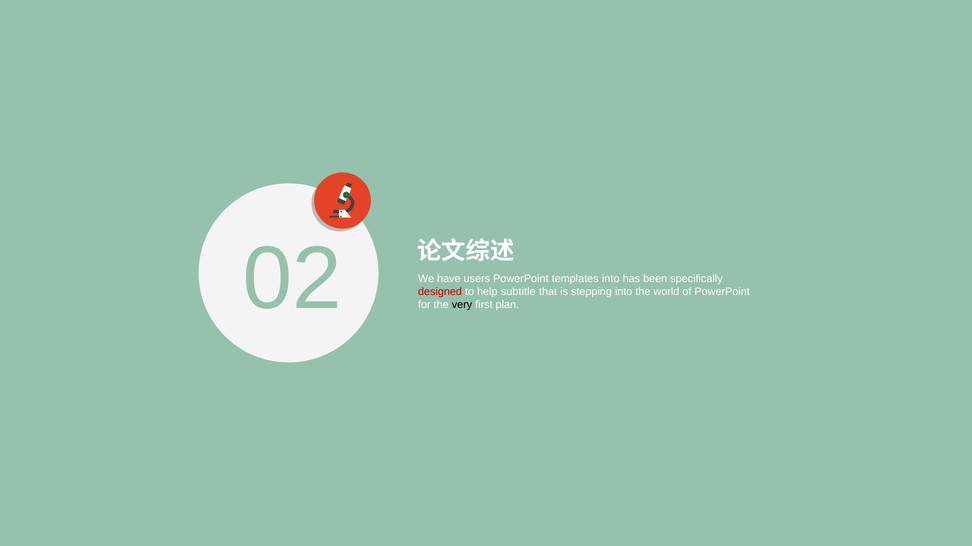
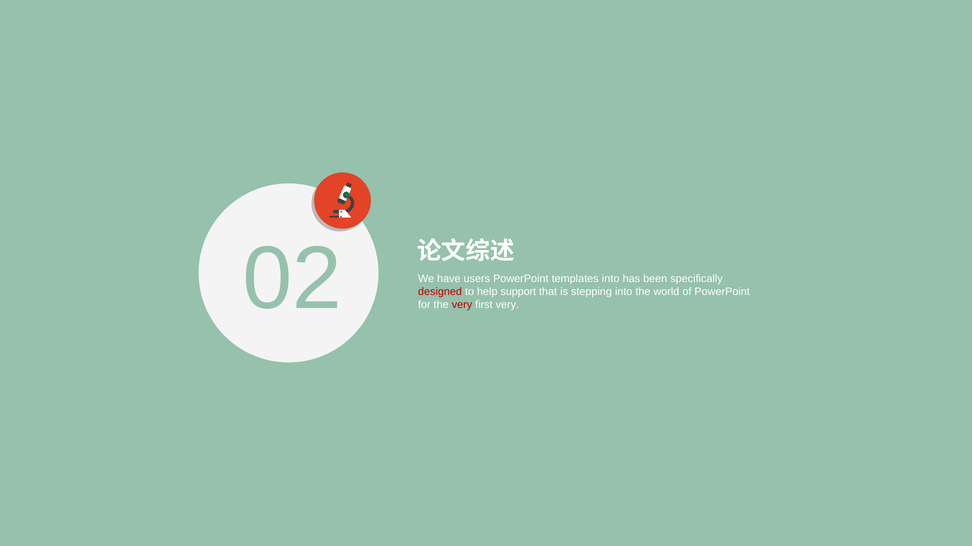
subtitle: subtitle -> support (518, 292)
very colour: black -> red (462, 305)
first plan: plan -> very (507, 305)
